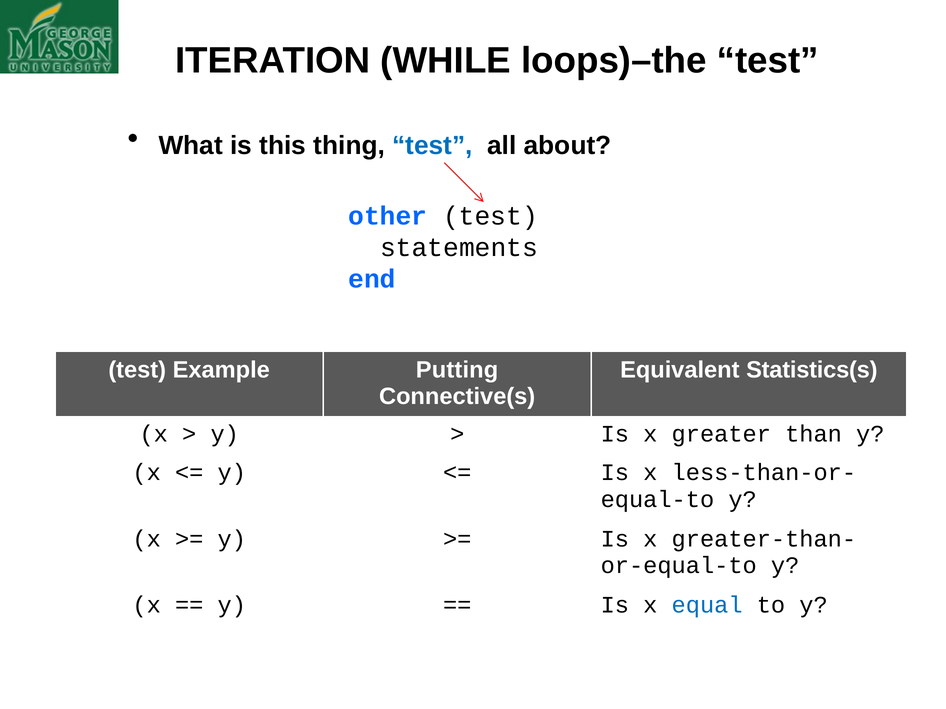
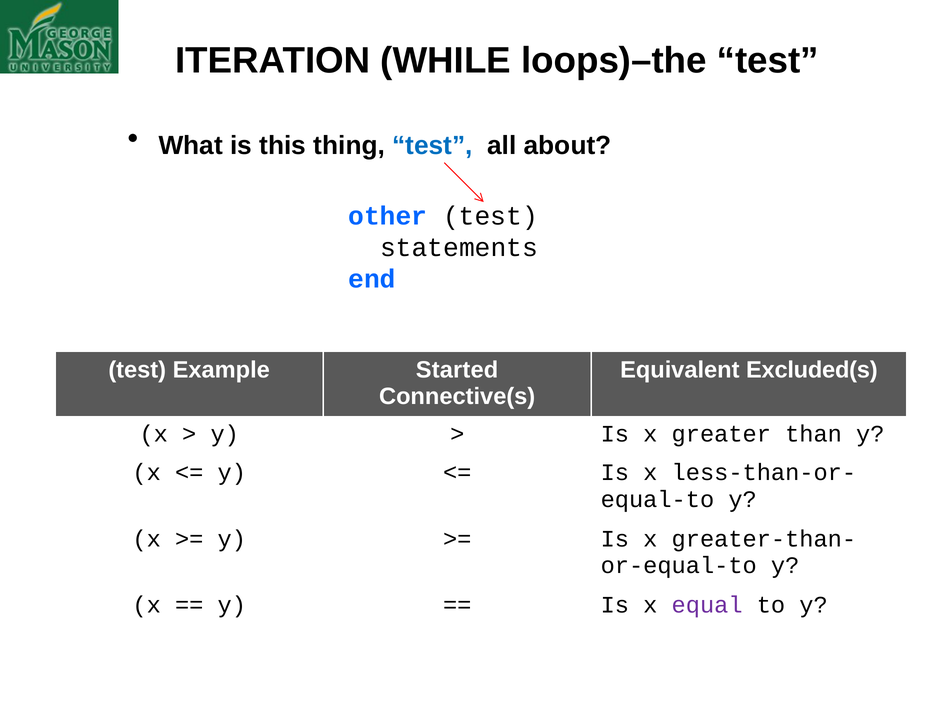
Putting: Putting -> Started (457, 370)
Statistics(s: Statistics(s -> Excluded(s (812, 370)
equal colour: blue -> purple (707, 605)
